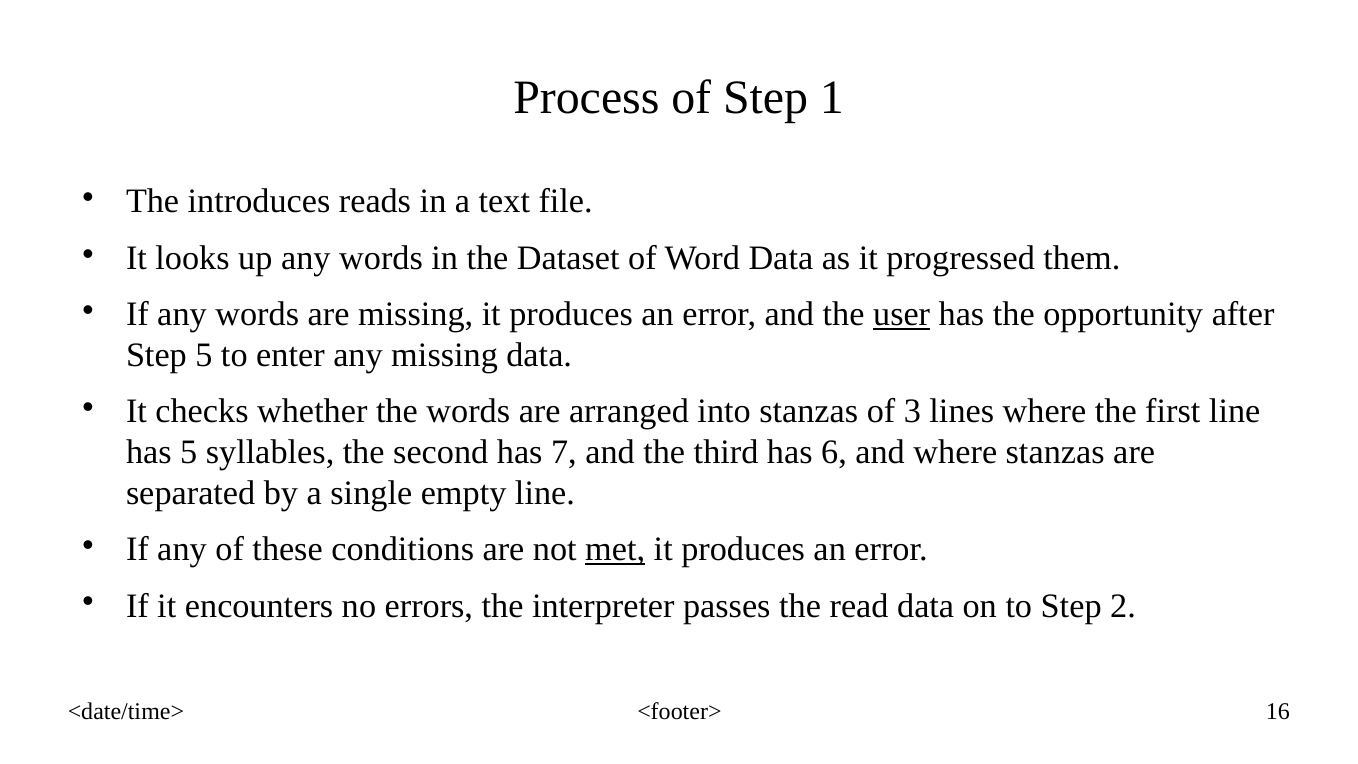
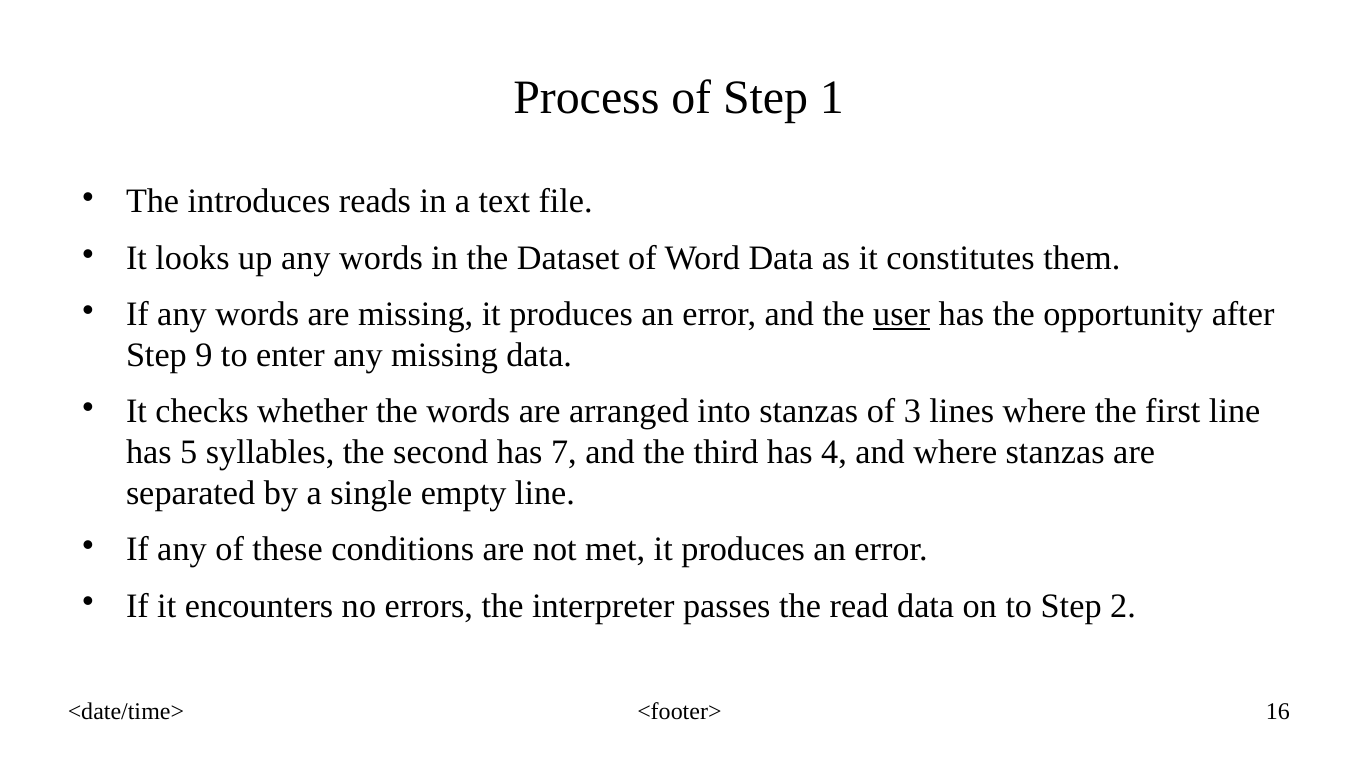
progressed: progressed -> constitutes (961, 258)
Step 5: 5 -> 9 (204, 355)
6: 6 -> 4 (834, 452)
met underline: present -> none (615, 550)
